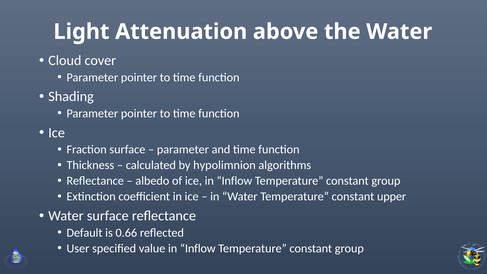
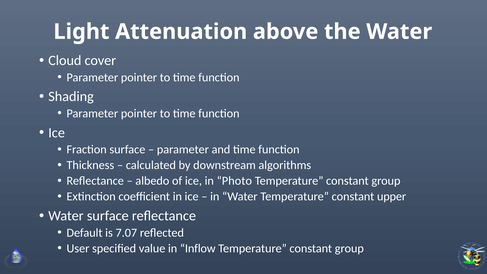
hypolimnion: hypolimnion -> downstream (225, 165)
ice in Inflow: Inflow -> Photo (234, 181)
0.66: 0.66 -> 7.07 (126, 233)
